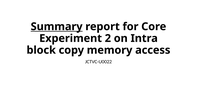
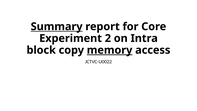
memory underline: none -> present (110, 50)
